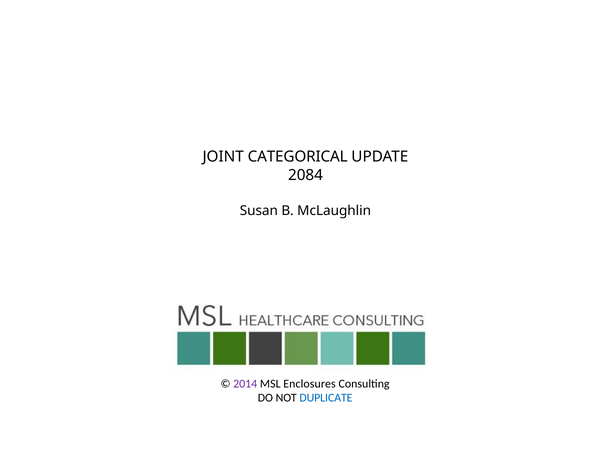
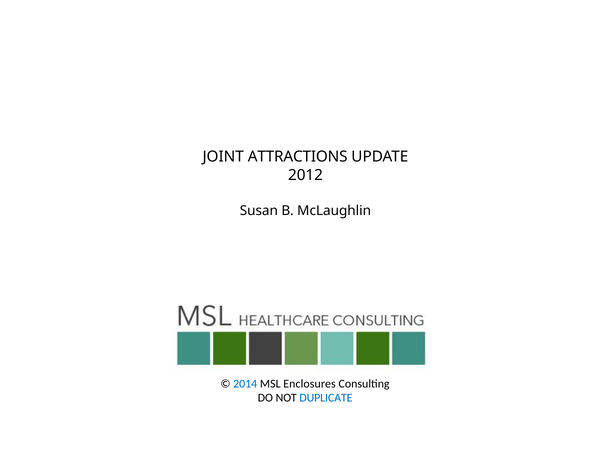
CATEGORICAL: CATEGORICAL -> ATTRACTIONS (298, 157)
2084: 2084 -> 2012 (305, 175)
2014 colour: purple -> blue (245, 384)
